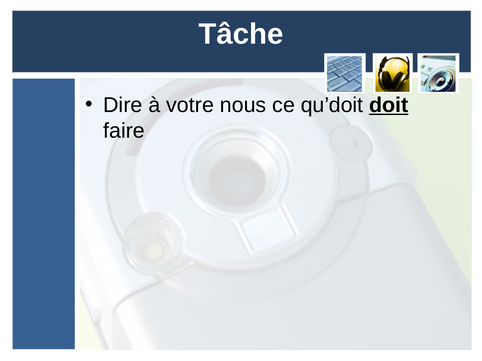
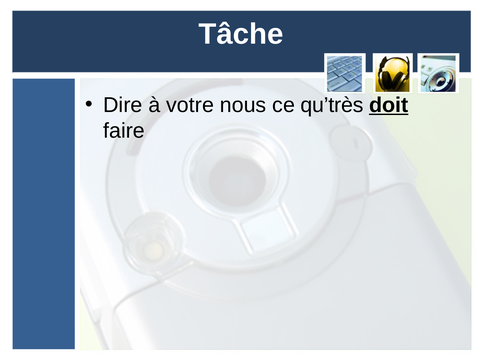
qu’doit: qu’doit -> qu’très (332, 105)
